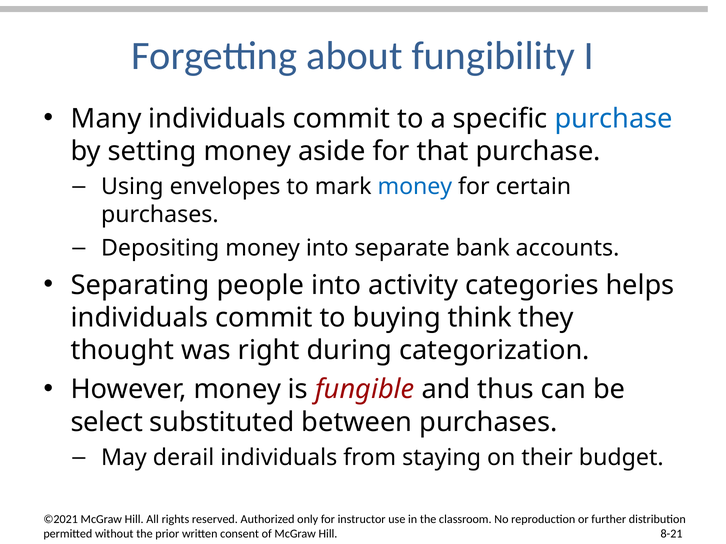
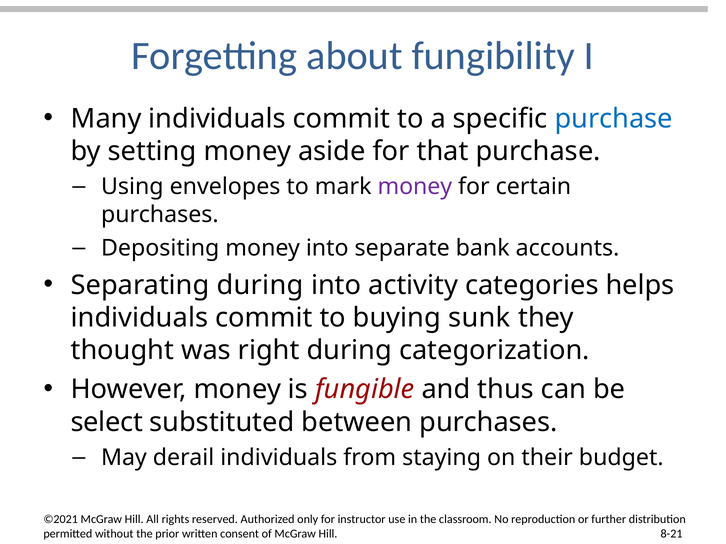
money colour: blue -> purple (415, 187)
Separating people: people -> during (260, 285)
think: think -> sunk (479, 318)
